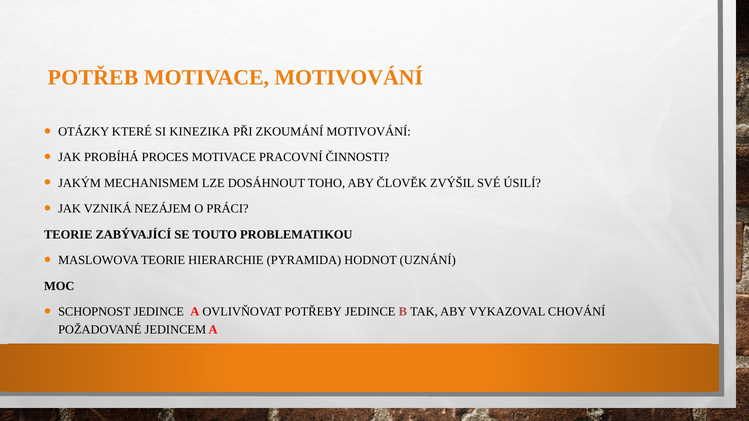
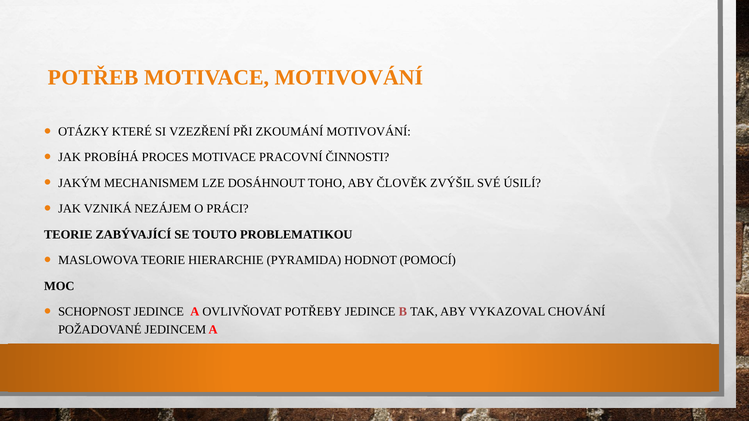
KINEZIKA: KINEZIKA -> VZEZŘENÍ (200, 132)
UZNÁNÍ: UZNÁNÍ -> POMOCÍ (428, 260)
